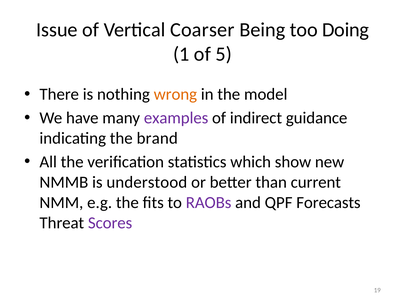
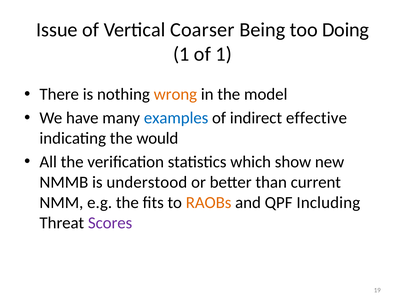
of 5: 5 -> 1 (224, 54)
examples colour: purple -> blue (176, 118)
guidance: guidance -> effective (316, 118)
brand: brand -> would (157, 138)
RAOBs colour: purple -> orange (209, 202)
Forecasts: Forecasts -> Including (328, 202)
